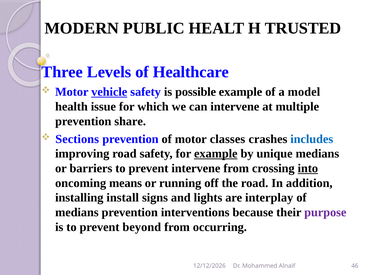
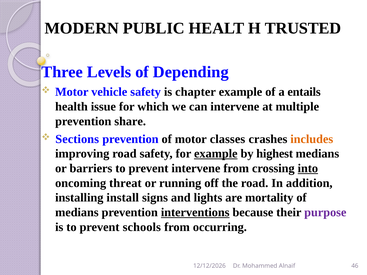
Healthcare: Healthcare -> Depending (191, 72)
vehicle underline: present -> none (109, 92)
possible: possible -> chapter (196, 92)
model: model -> entails (304, 92)
includes colour: blue -> orange (312, 139)
unique: unique -> highest (275, 154)
means: means -> threat (125, 183)
interplay: interplay -> mortality (269, 198)
interventions underline: none -> present (195, 213)
beyond: beyond -> schools (142, 227)
